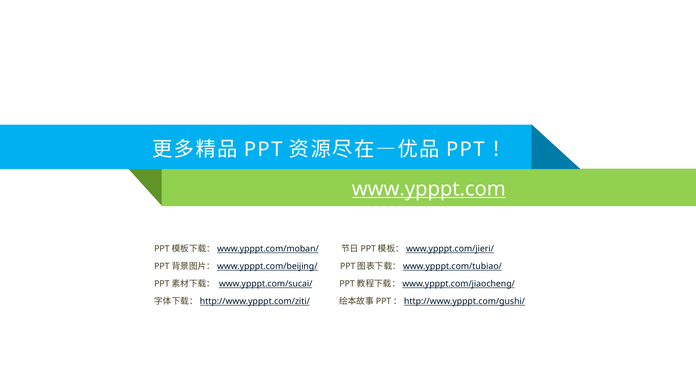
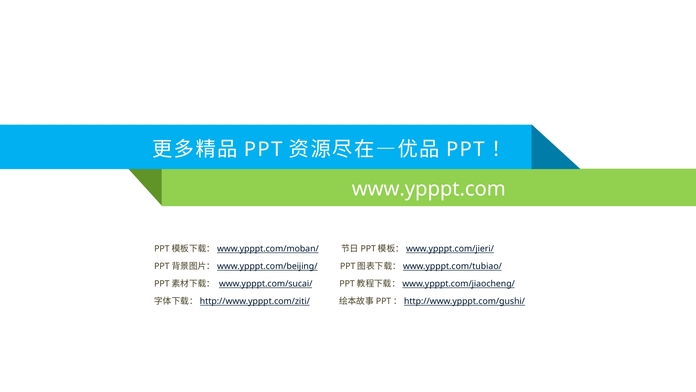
www.ypppt.com underline: present -> none (429, 189)
